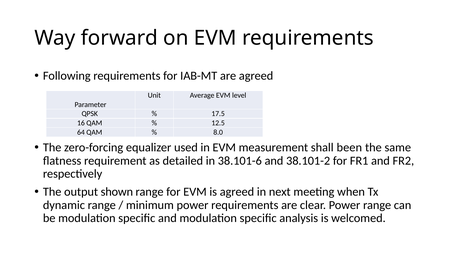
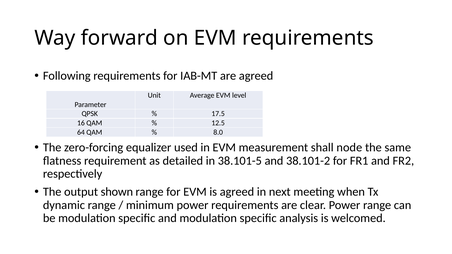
been: been -> node (349, 148)
38.101-6: 38.101-6 -> 38.101-5 (240, 161)
